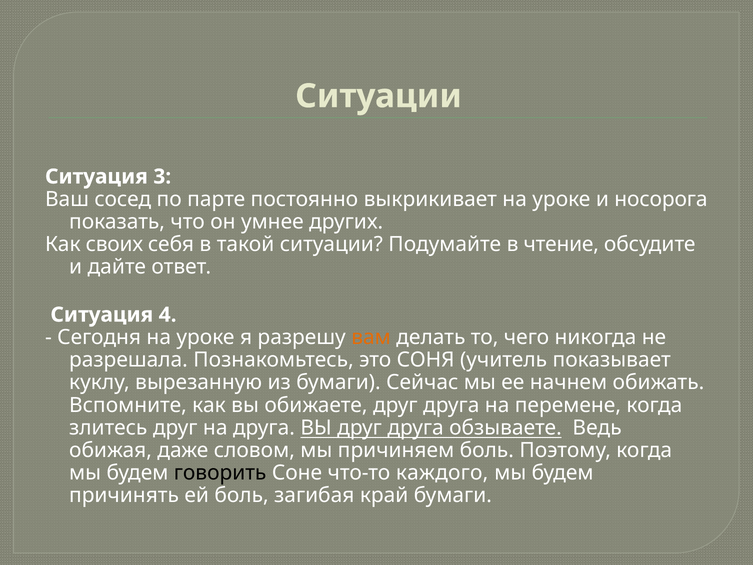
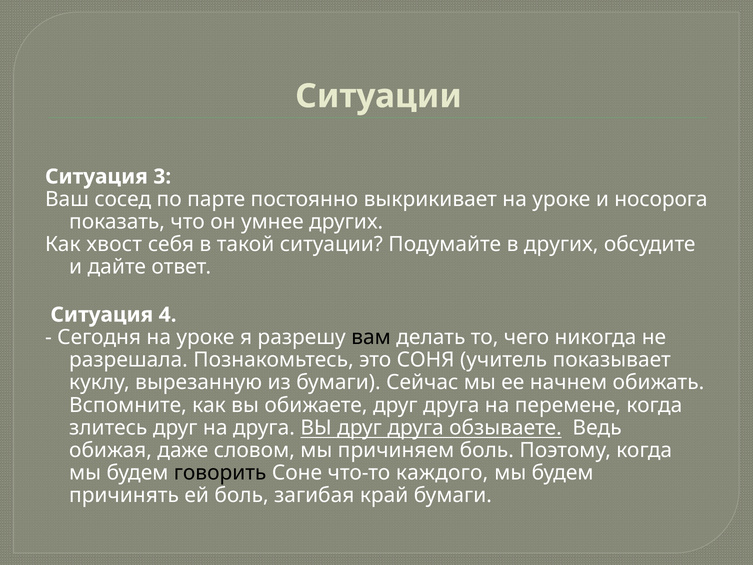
своих: своих -> хвост (114, 244)
в чтение: чтение -> других (561, 244)
вам colour: orange -> black (371, 337)
